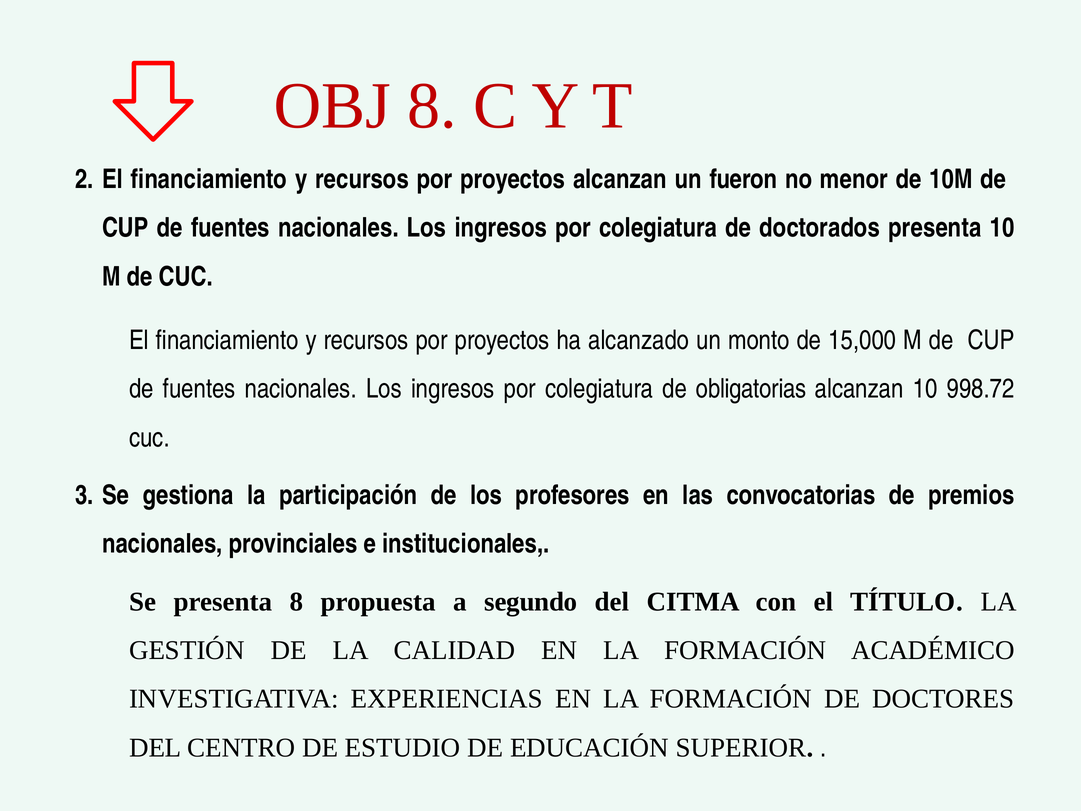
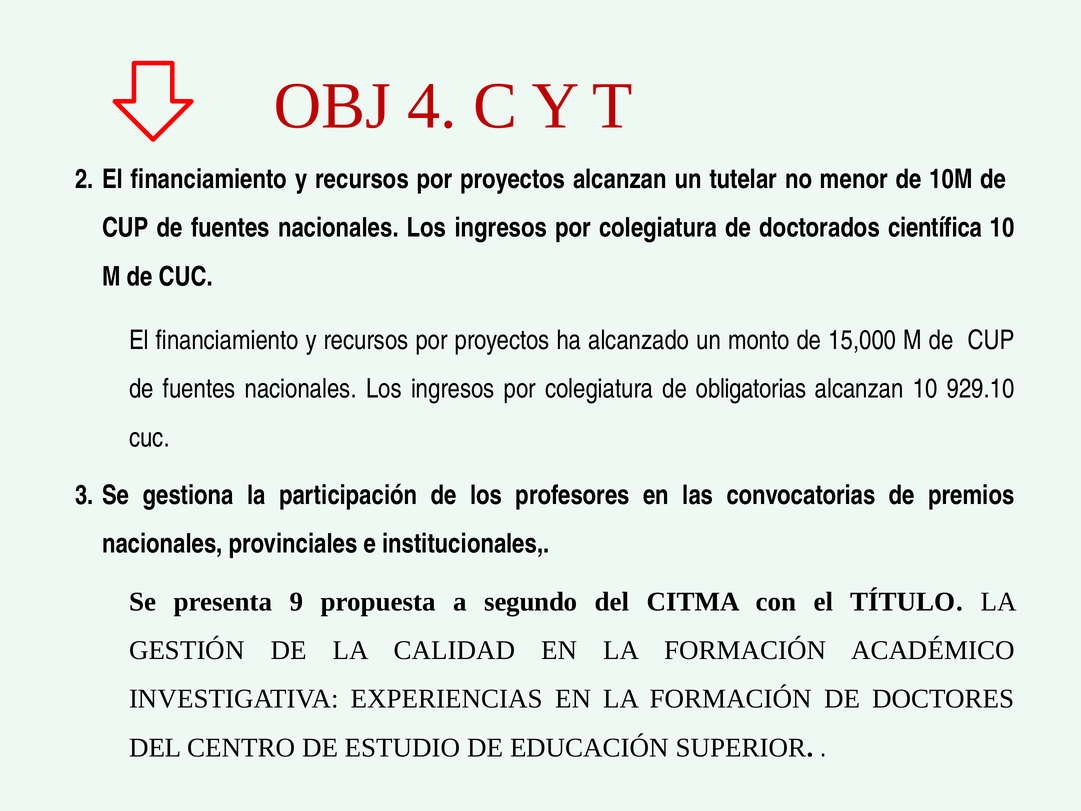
OBJ 8: 8 -> 4 (432, 106)
fueron: fueron -> tutelar (743, 179)
doctorados presenta: presenta -> científica (935, 228)
998.72: 998.72 -> 929.10 (981, 389)
presenta 8: 8 -> 9 (297, 602)
